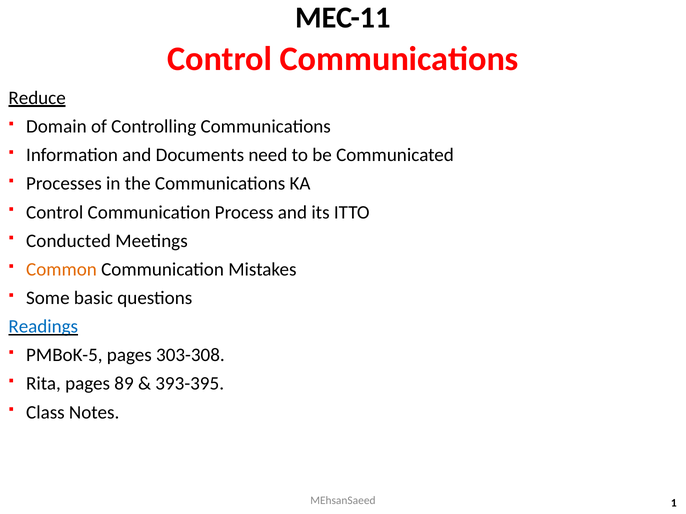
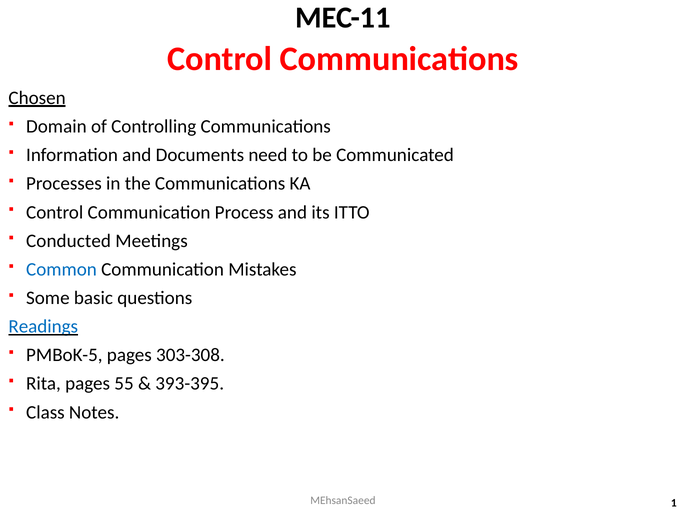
Reduce: Reduce -> Chosen (37, 98)
Common colour: orange -> blue (61, 270)
89: 89 -> 55 (124, 384)
